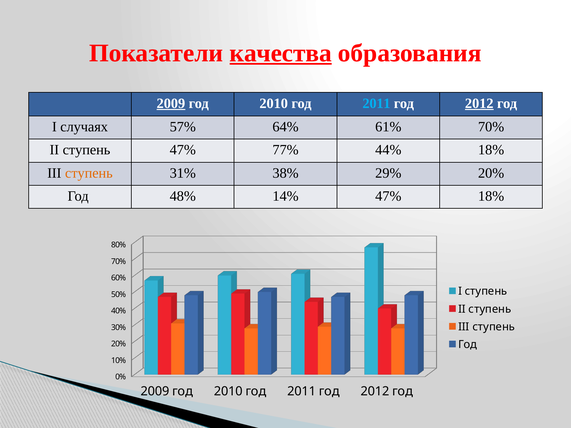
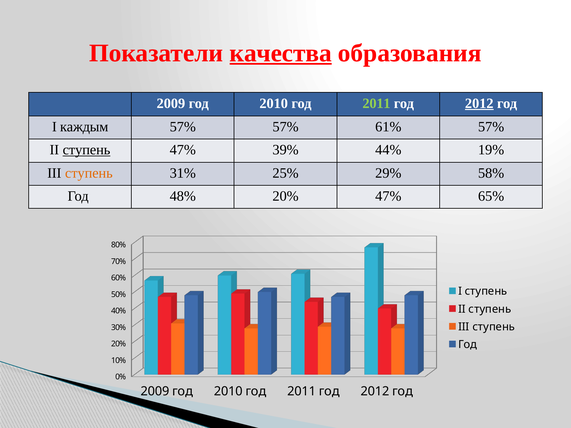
2009 underline: present -> none (171, 103)
2011 colour: light blue -> light green (376, 103)
случаях: случаях -> каждым (84, 127)
57% 64%: 64% -> 57% (286, 127)
61% 70%: 70% -> 57% (491, 127)
ступень underline: none -> present (86, 150)
77%: 77% -> 39% (286, 150)
44% 18%: 18% -> 19% (491, 150)
38%: 38% -> 25% (286, 173)
29% 20%: 20% -> 58% (491, 173)
48% 14%: 14% -> 20% (286, 196)
47% 18%: 18% -> 65% (491, 196)
